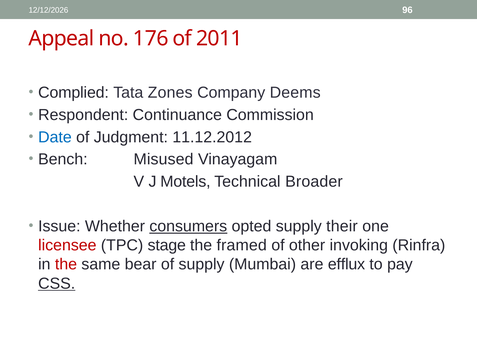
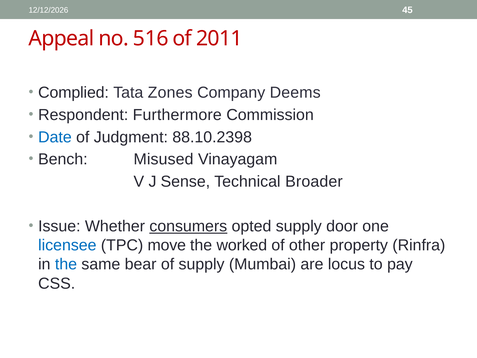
96: 96 -> 45 (407, 10)
176: 176 -> 516 (151, 38)
Continuance: Continuance -> Furthermore (177, 115)
11.12.2012: 11.12.2012 -> 88.10.2398 (212, 137)
Motels: Motels -> Sense (185, 182)
their: their -> door (342, 226)
licensee colour: red -> blue (67, 245)
stage: stage -> move (167, 245)
framed: framed -> worked (242, 245)
invoking: invoking -> property (359, 245)
the colour: red -> blue (66, 264)
efflux: efflux -> locus (346, 264)
CSS underline: present -> none (57, 283)
